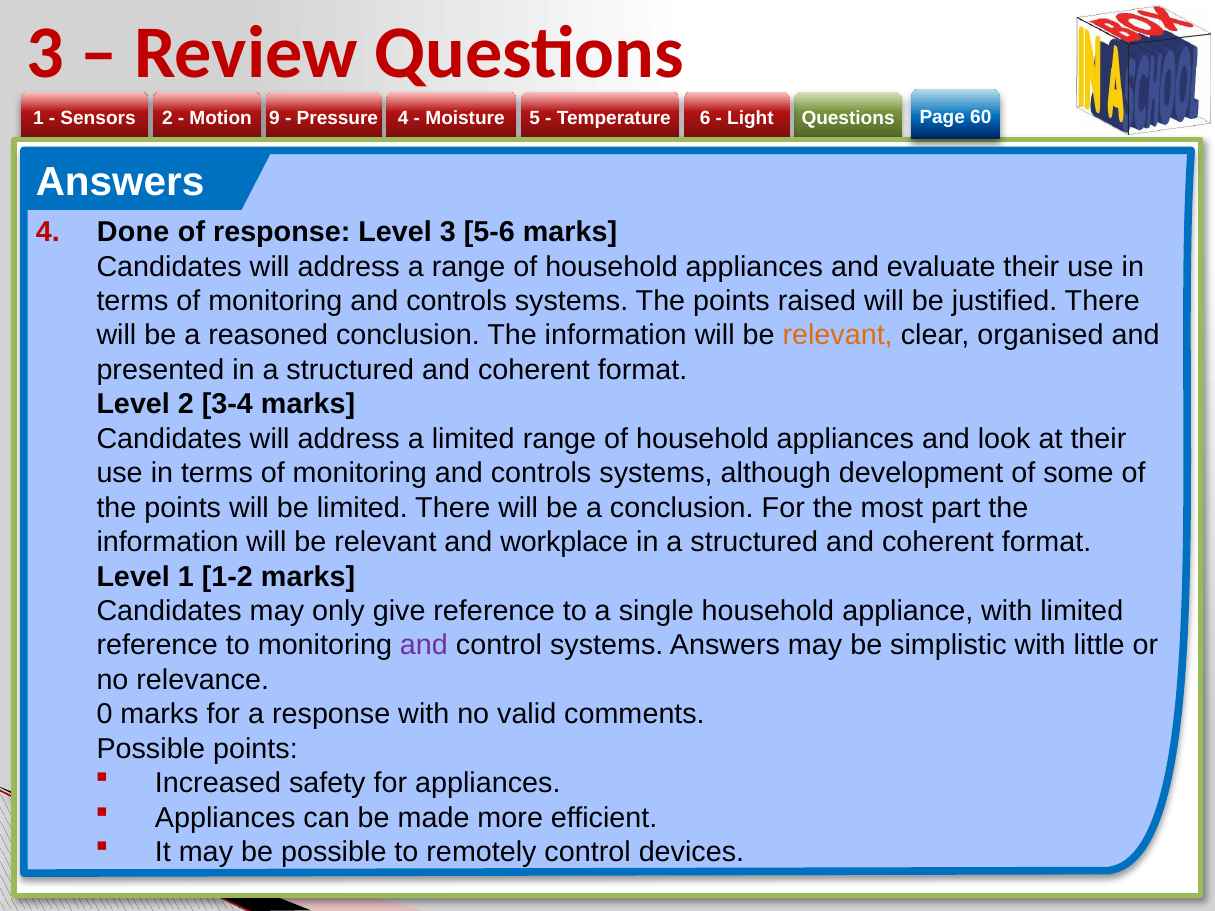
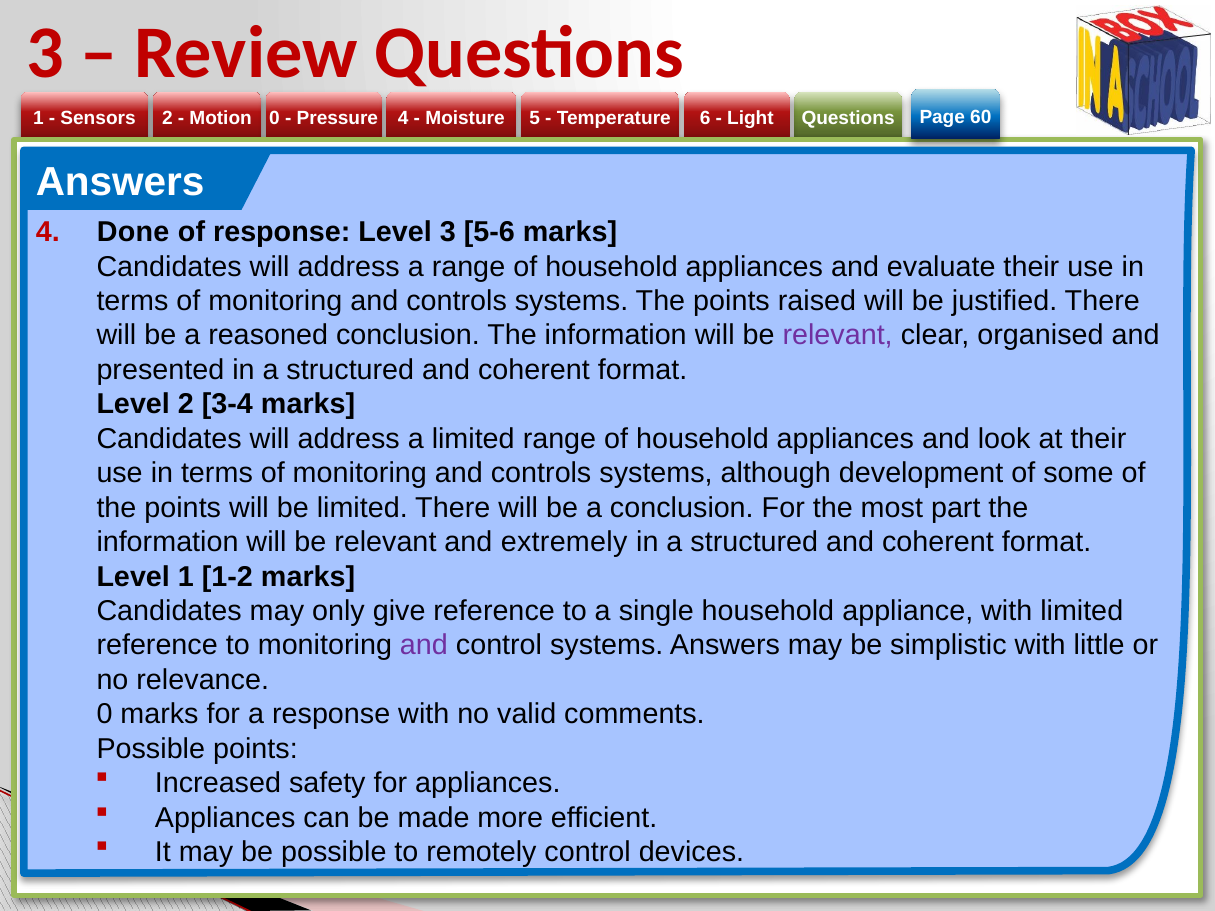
9: 9 -> 0 (275, 118)
relevant colour: orange -> purple (838, 336)
workplace: workplace -> extremely (564, 542)
